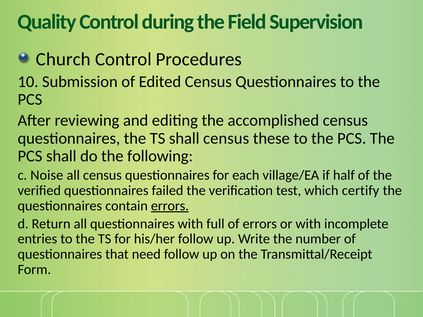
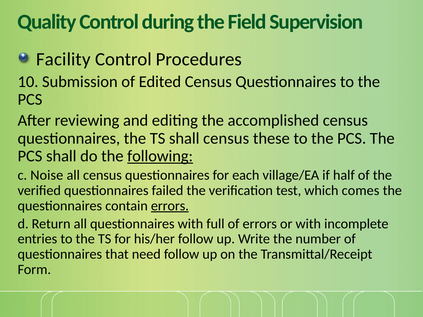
Church: Church -> Facility (63, 59)
following underline: none -> present (160, 156)
certify: certify -> comes (361, 191)
